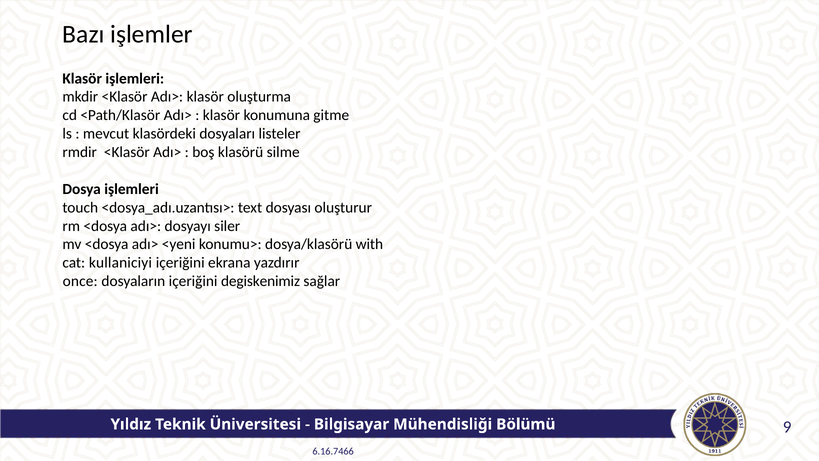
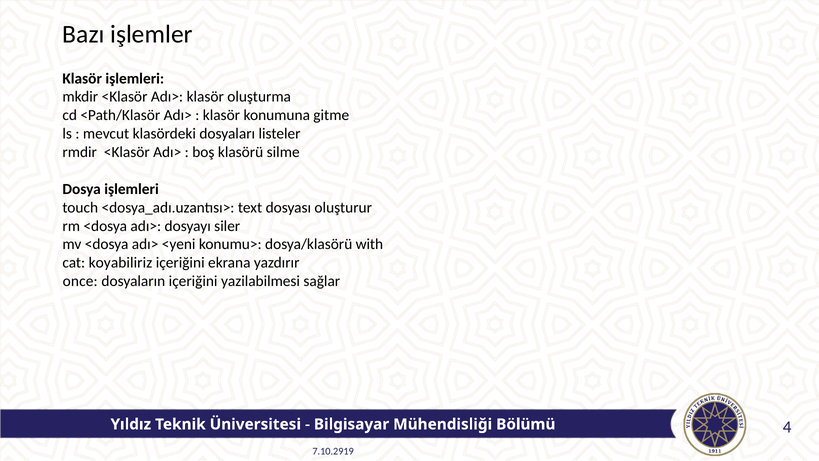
kullaniciyi: kullaniciyi -> koyabiliriz (120, 263)
degiskenimiz: degiskenimiz -> yazilabilmesi (260, 281)
9: 9 -> 4 (787, 427)
6.16.7466: 6.16.7466 -> 7.10.2919 (333, 451)
